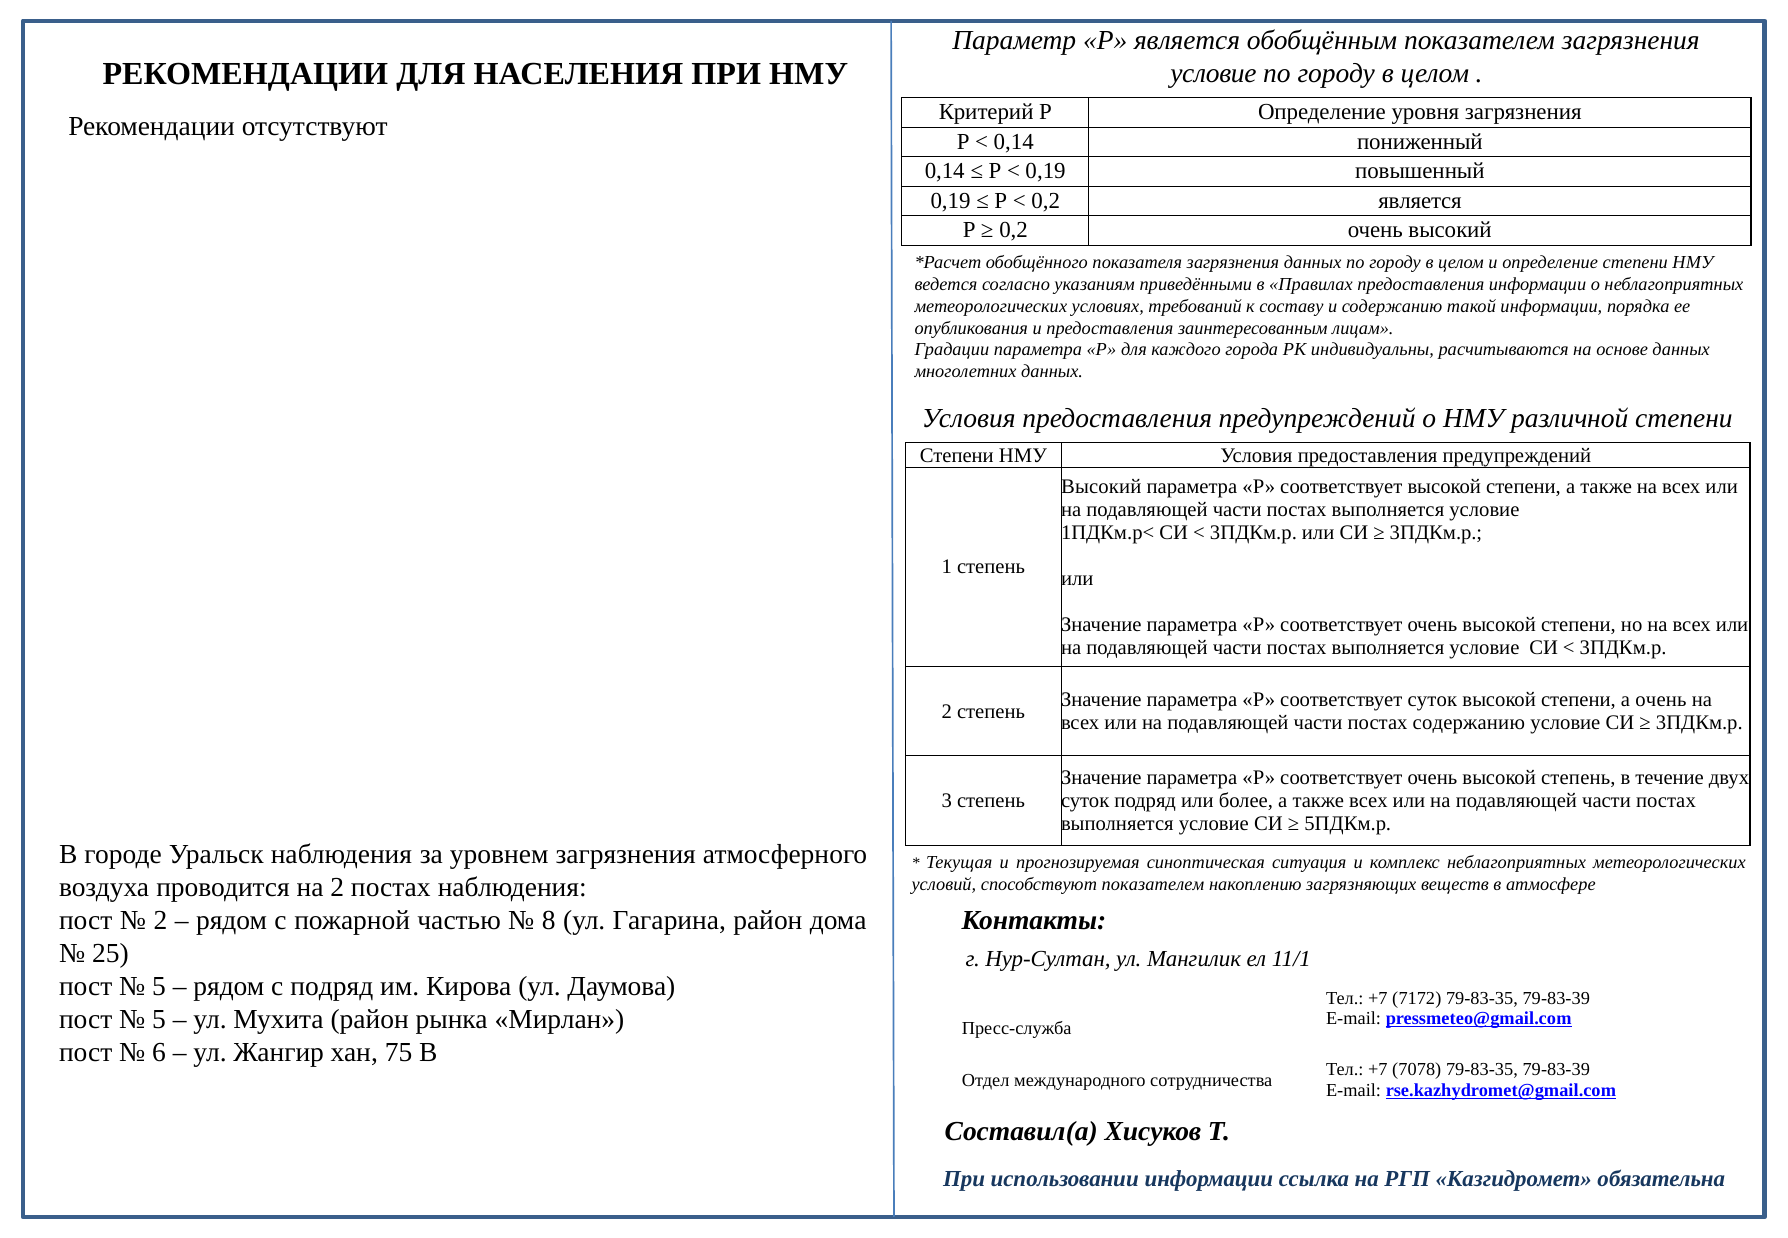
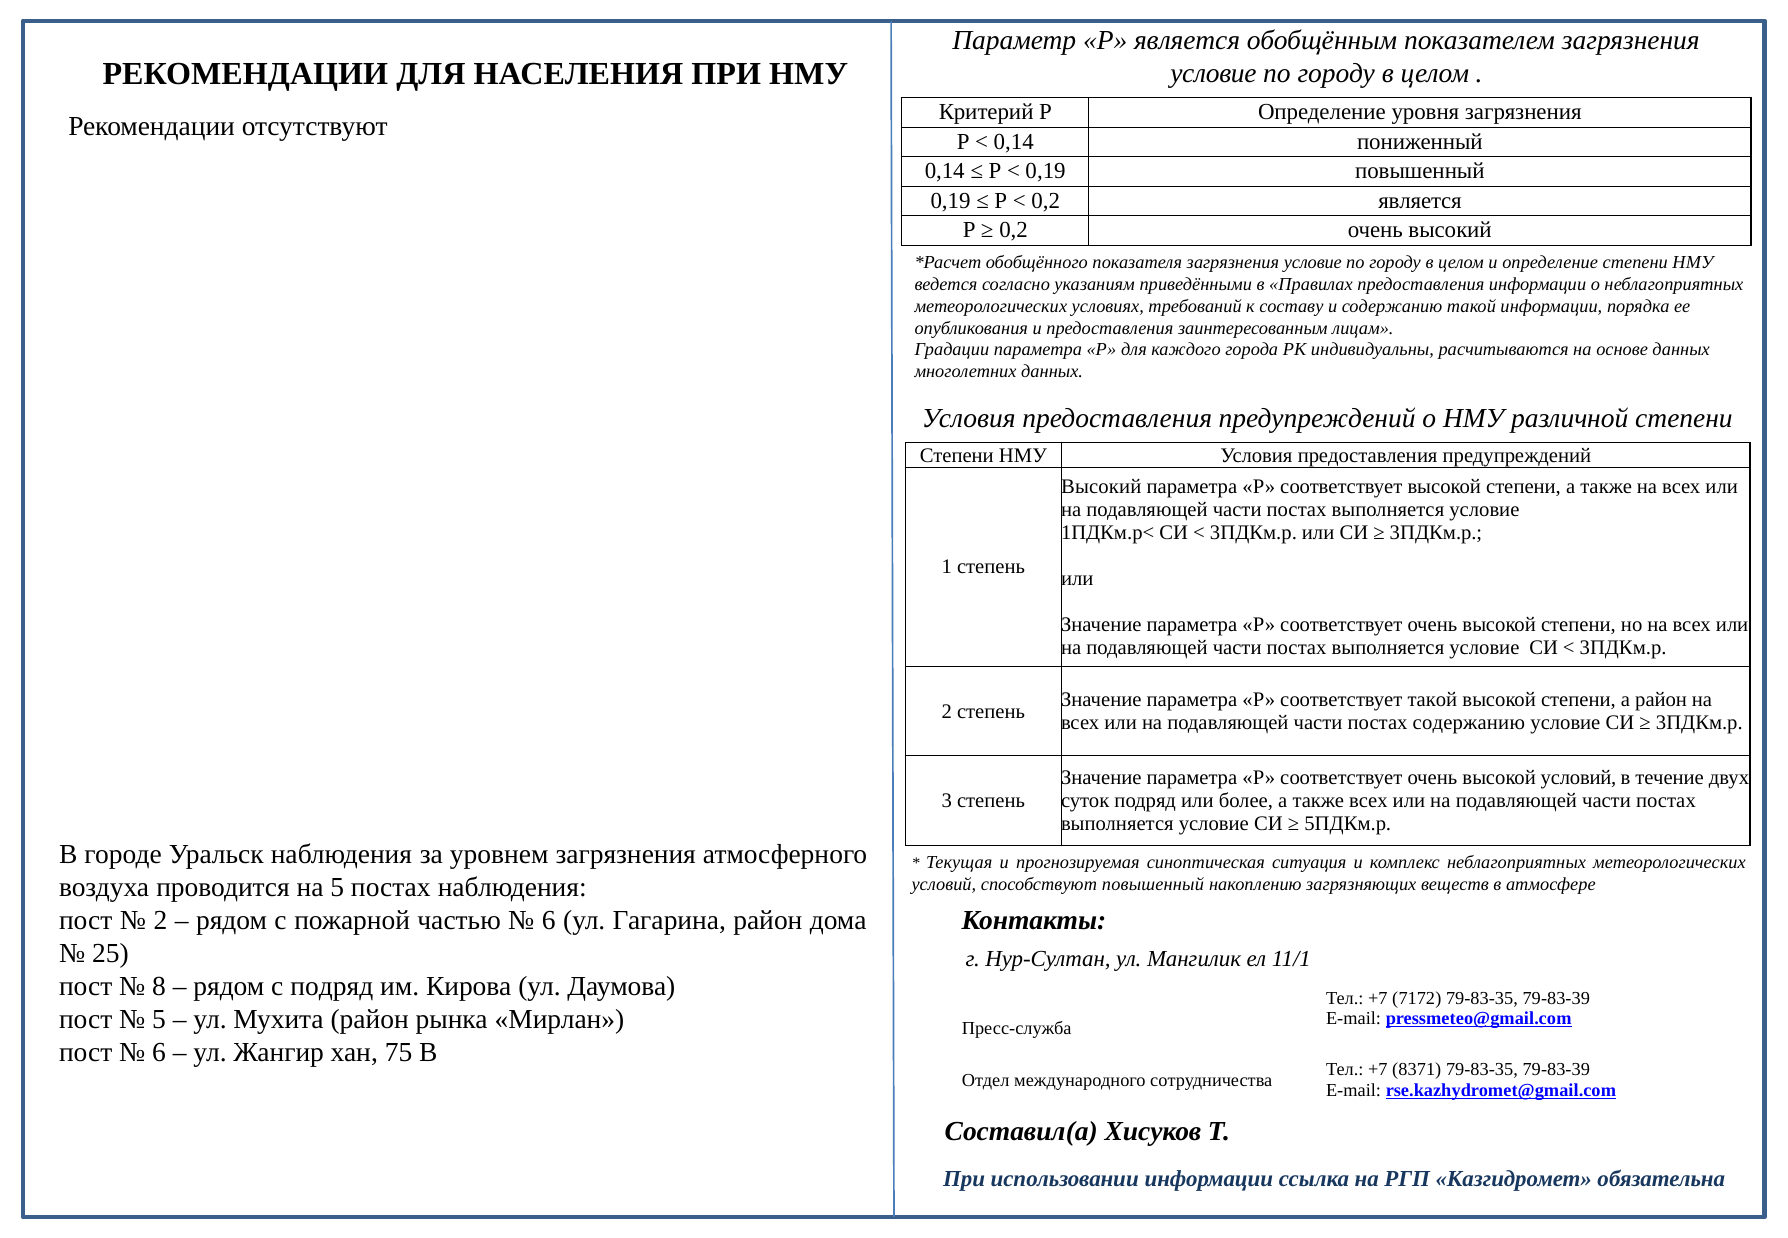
показателя загрязнения данных: данных -> условие (1313, 262)
соответствует суток: суток -> такой (1432, 700)
а очень: очень -> район (1661, 700)
высокой степень: степень -> условий (1579, 778)
на 2: 2 -> 5 (337, 887)
способствуют показателем: показателем -> повышенный (1153, 884)
8: 8 -> 6 (549, 921)
5: 5 -> 8 (159, 987)
7078: 7078 -> 8371 (1417, 1070)
